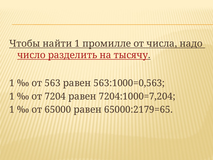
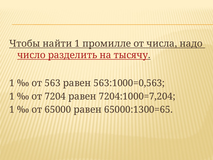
65000:2179=65: 65000:2179=65 -> 65000:1300=65 (138, 110)
